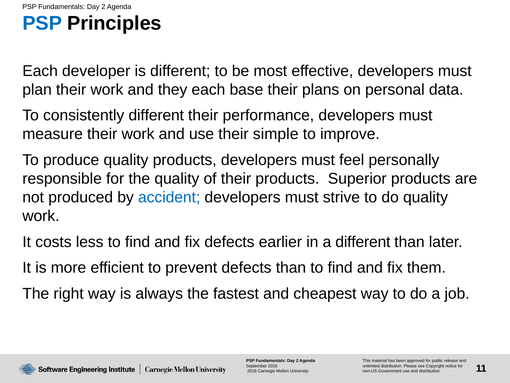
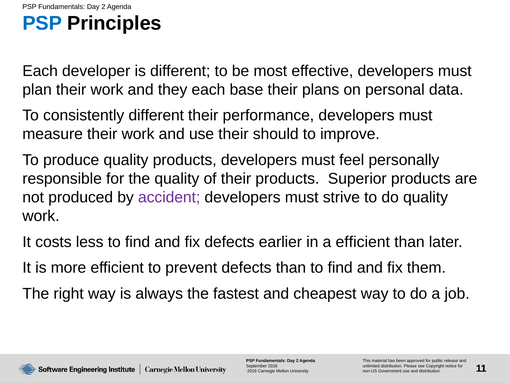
simple: simple -> should (276, 134)
accident colour: blue -> purple (169, 197)
a different: different -> efficient (363, 242)
